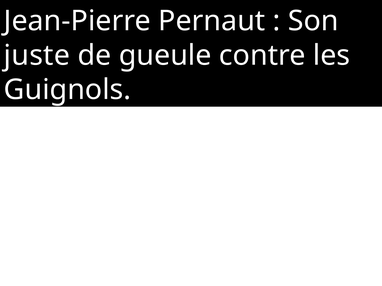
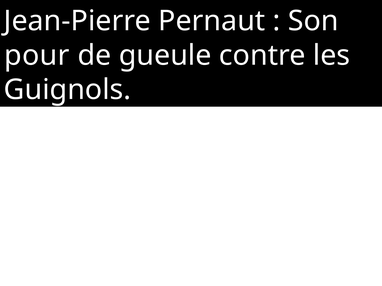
juste: juste -> pour (37, 55)
